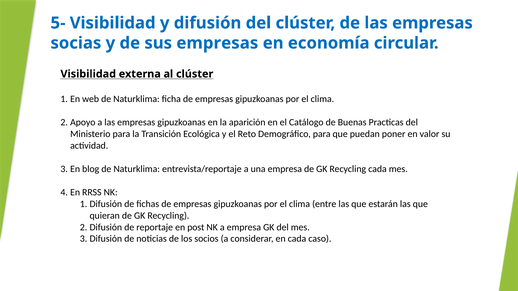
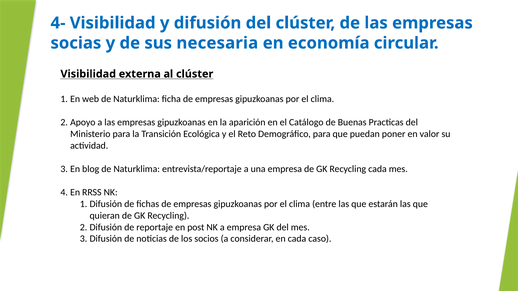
5-: 5- -> 4- (58, 23)
sus empresas: empresas -> necesaria (217, 43)
